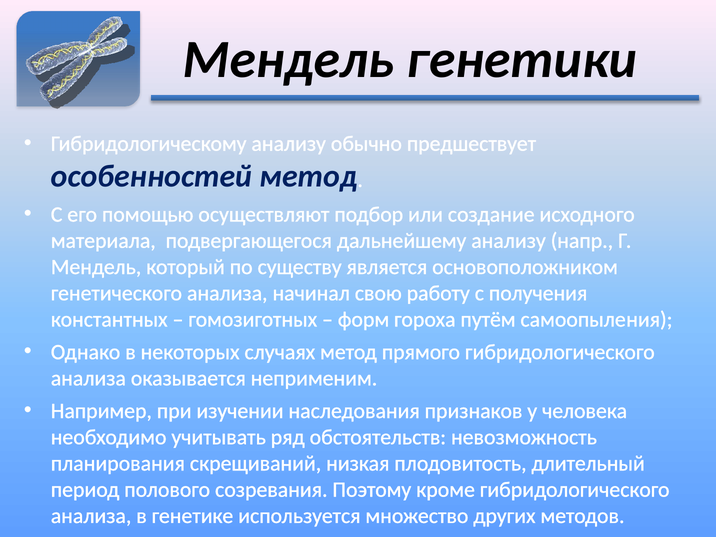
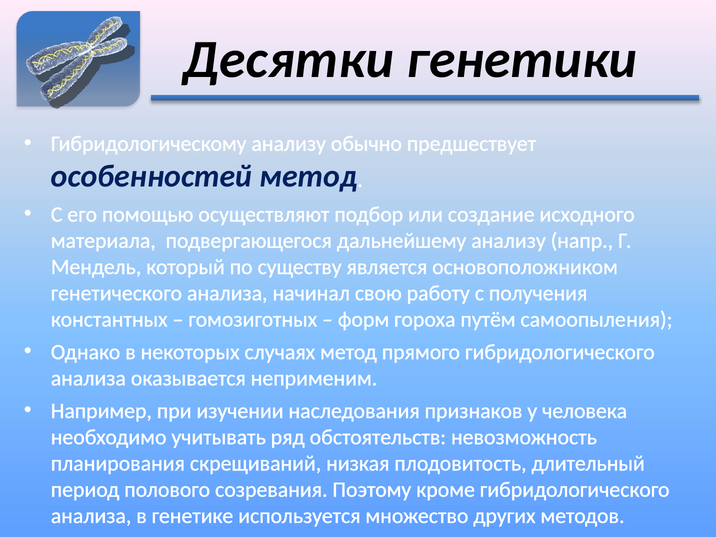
Мендель: Мендель -> Десятки (288, 60)
